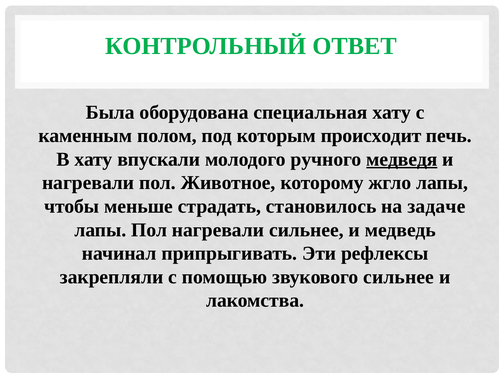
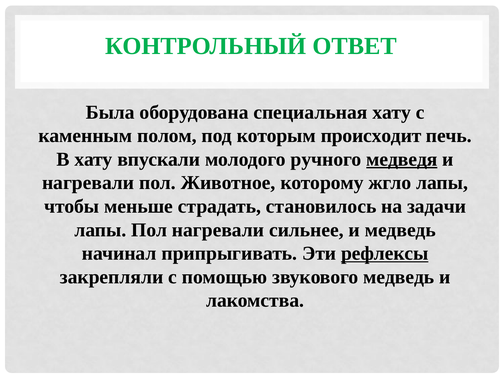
задаче: задаче -> задачи (437, 206)
рефлексы underline: none -> present (385, 253)
звукового сильнее: сильнее -> медведь (399, 277)
